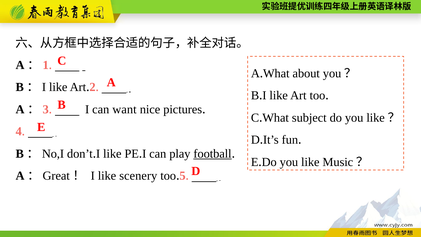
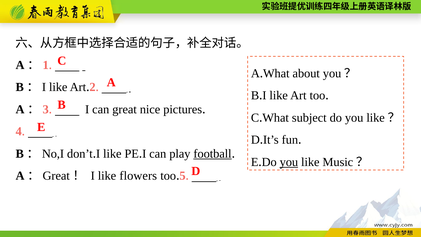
can want: want -> great (125, 109)
you underline: none -> present (289, 162)
scenery: scenery -> flowers (138, 176)
